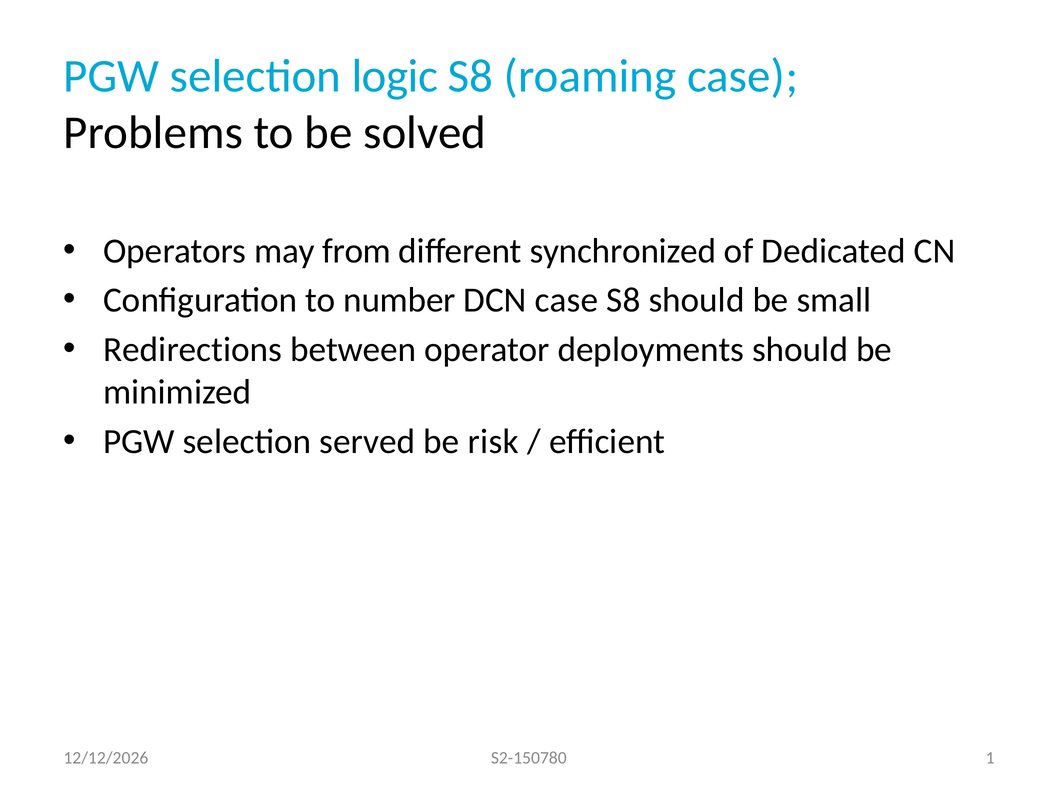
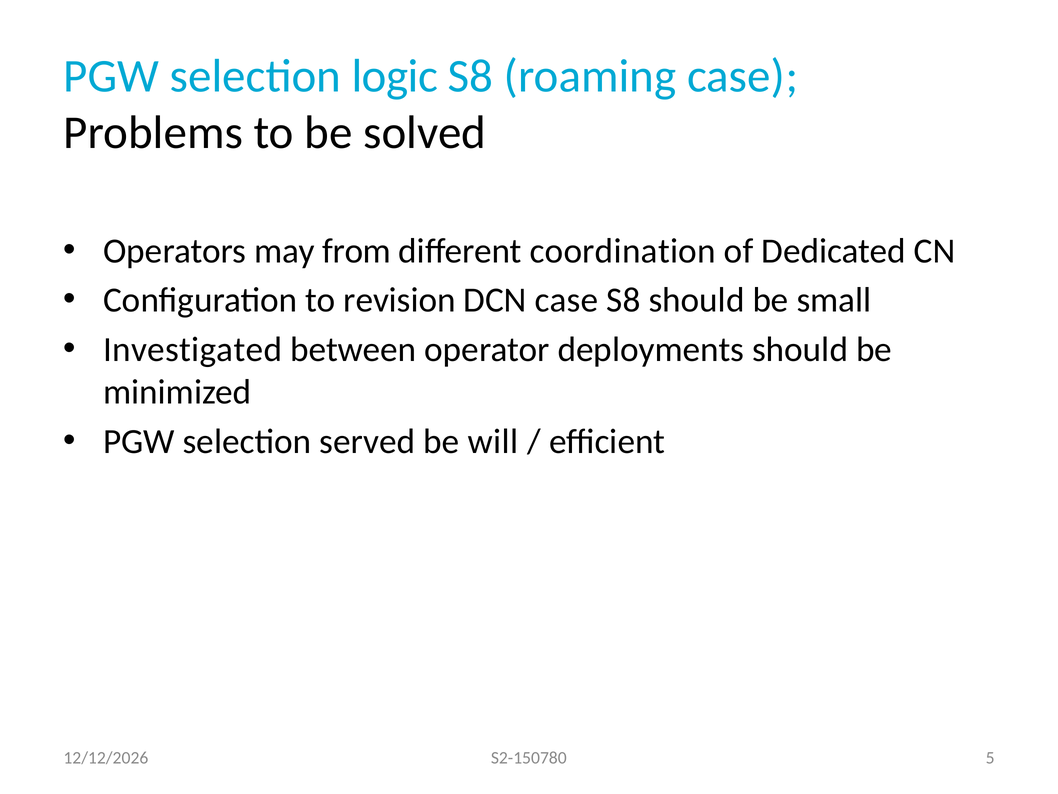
synchronized: synchronized -> coordination (623, 251)
number: number -> revision (400, 300)
Redirections: Redirections -> Investigated (193, 349)
risk: risk -> will (493, 441)
1: 1 -> 5 (990, 758)
